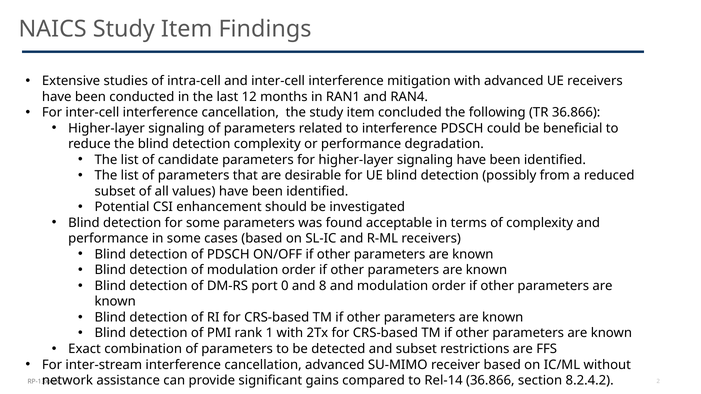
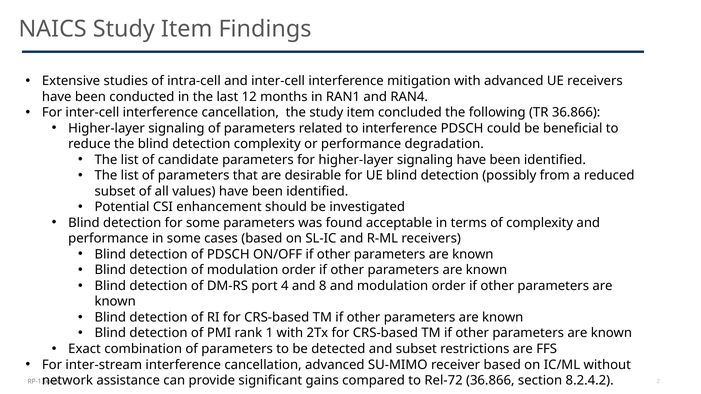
0: 0 -> 4 (285, 286)
Rel-14: Rel-14 -> Rel-72 (444, 381)
